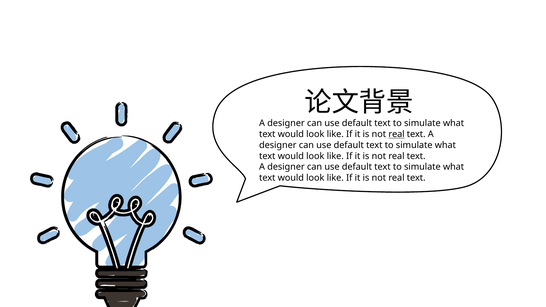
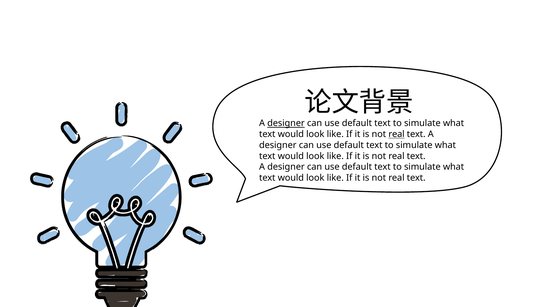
designer underline: none -> present (286, 123)
